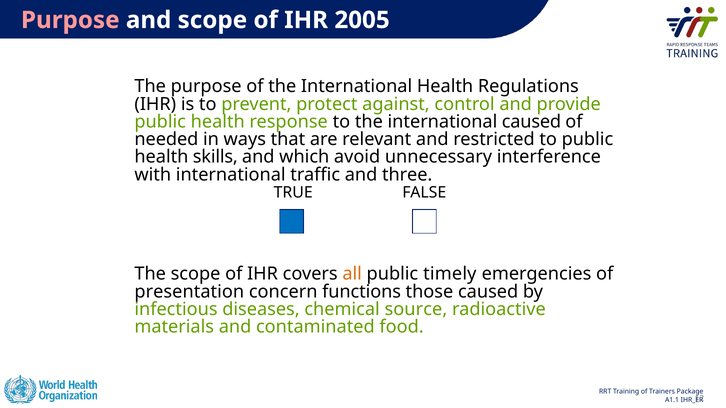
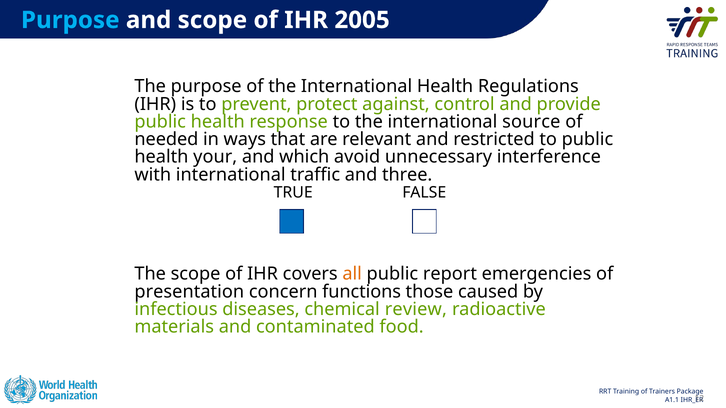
Purpose colour: pink -> light blue (70, 20)
international caused: caused -> source (531, 122)
skills: skills -> your (215, 157)
timely: timely -> report (450, 274)
source: source -> review (416, 309)
